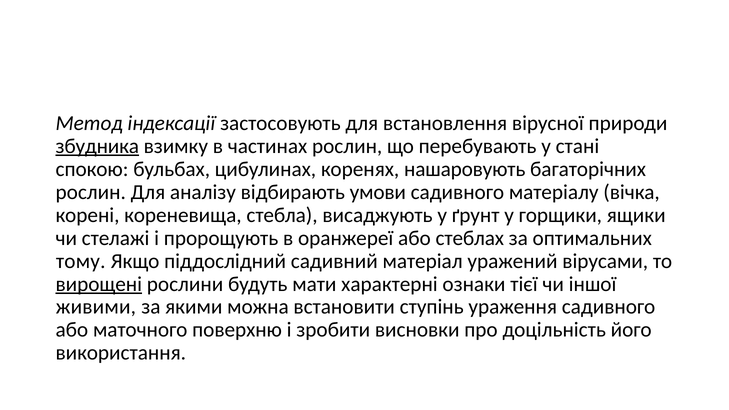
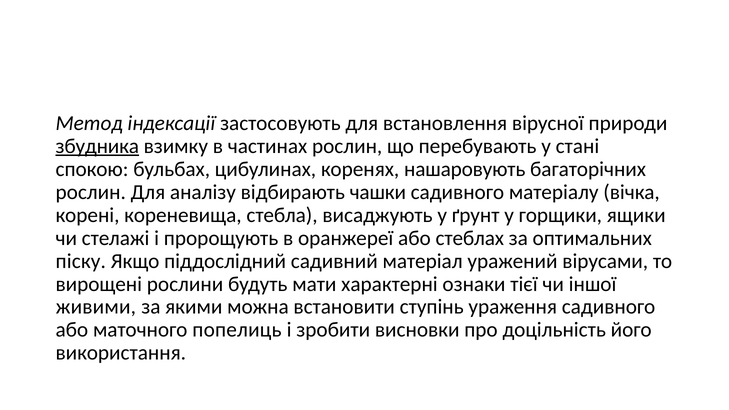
умови: умови -> чашки (378, 192)
тому: тому -> піску (81, 261)
вирощені underline: present -> none (99, 284)
поверхню: поверхню -> попелиць (237, 330)
